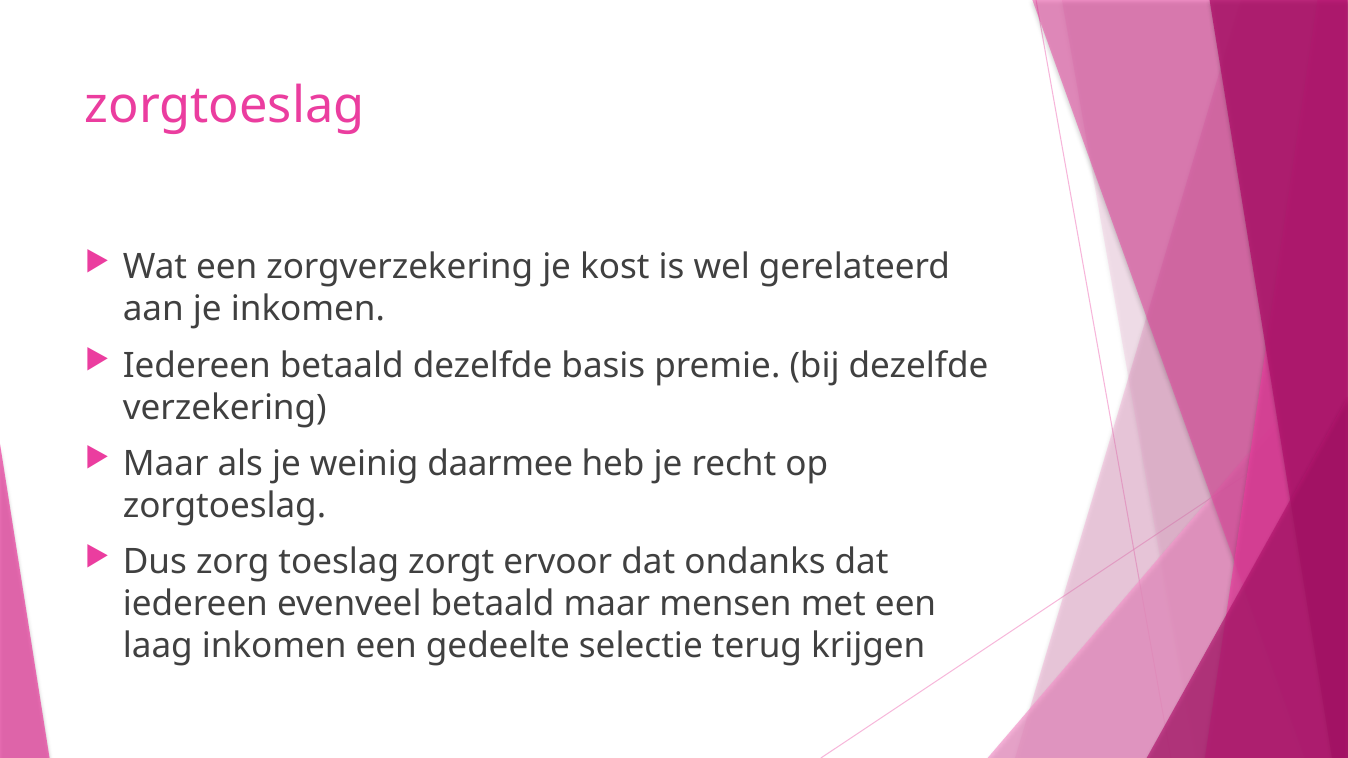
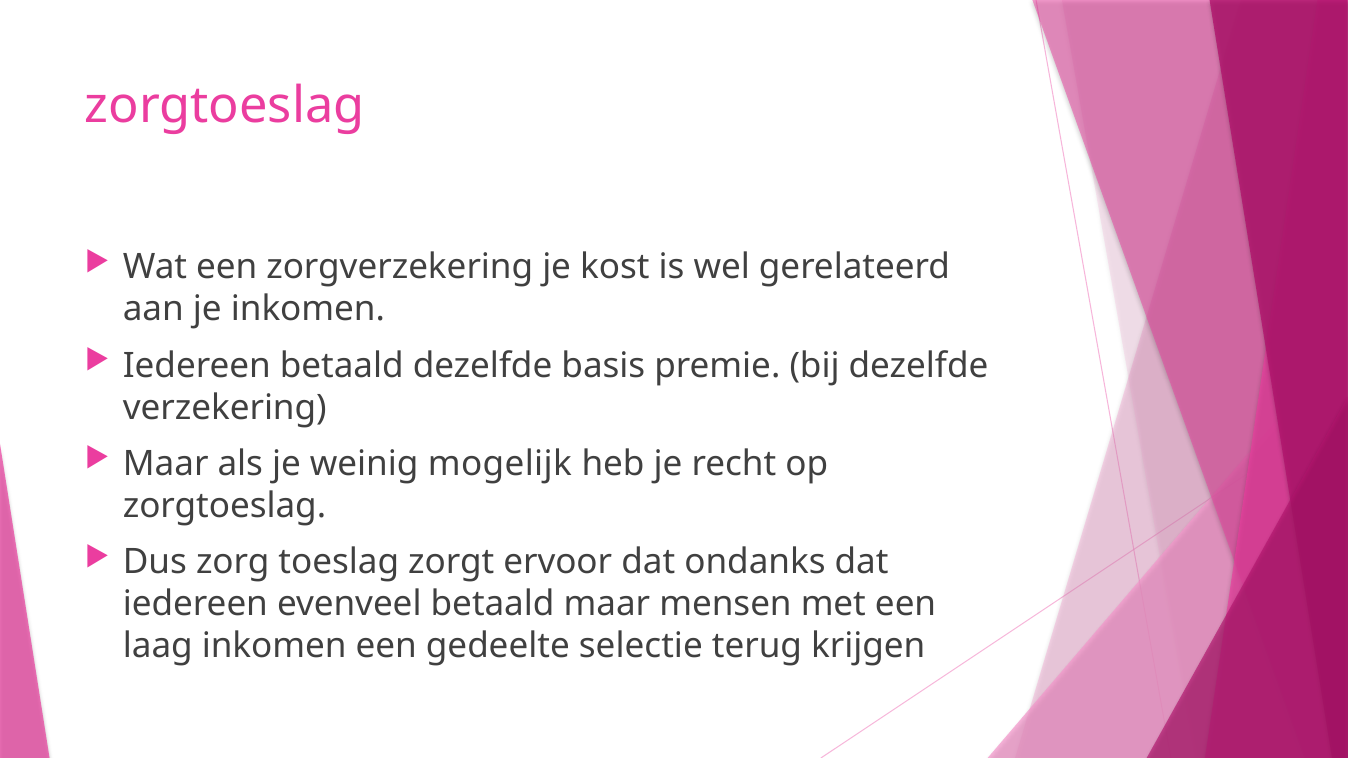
daarmee: daarmee -> mogelijk (500, 464)
